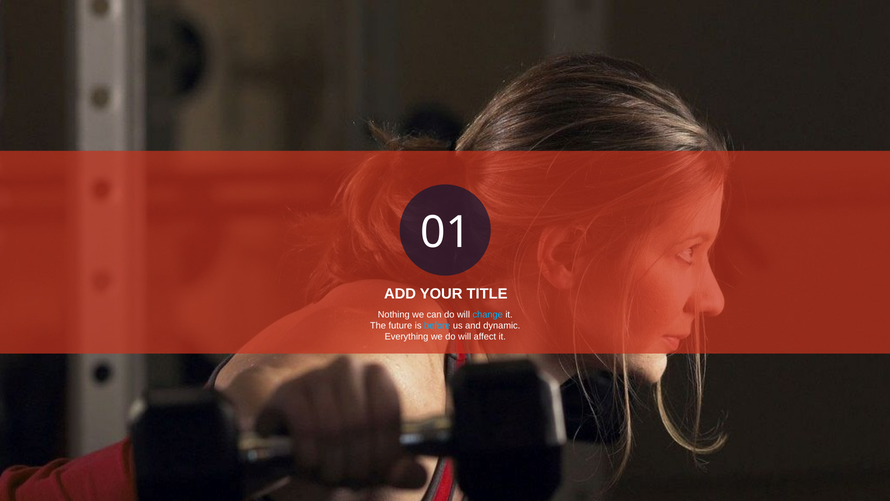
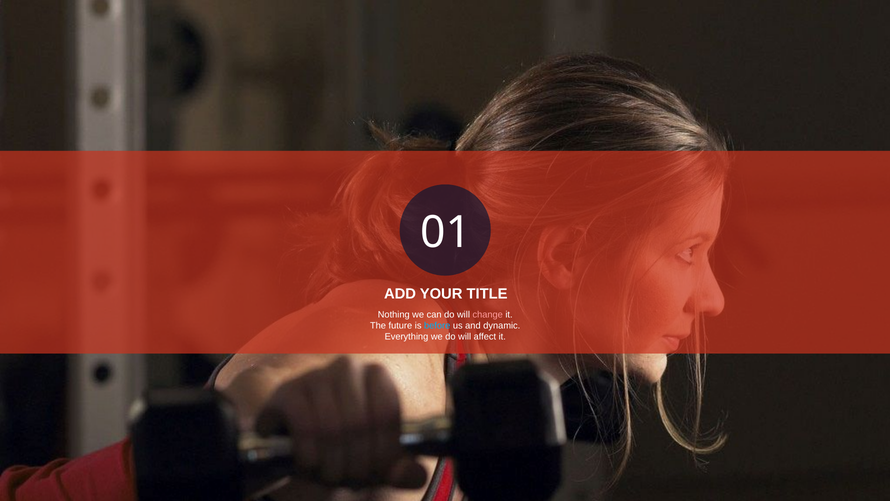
change colour: light blue -> pink (488, 314)
